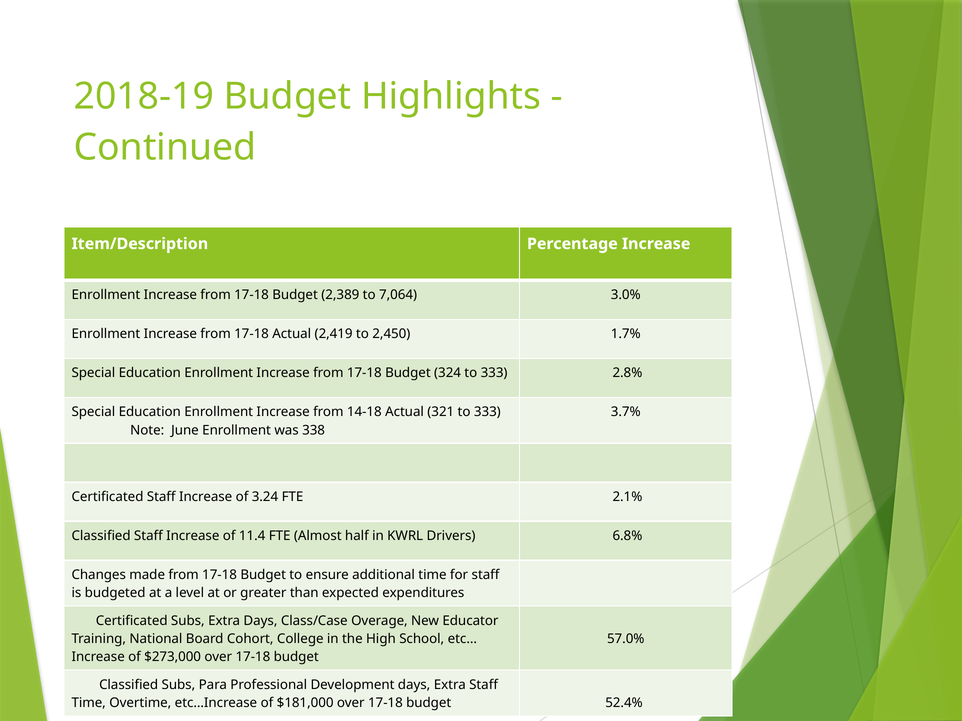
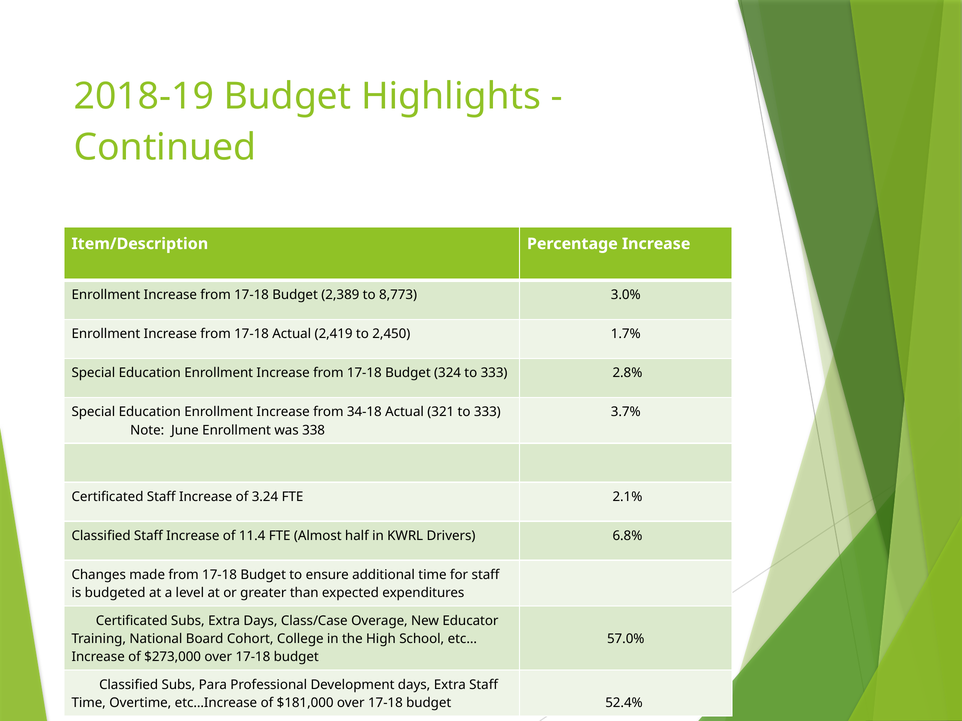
7,064: 7,064 -> 8,773 (398, 295)
14-18: 14-18 -> 34-18 (364, 412)
